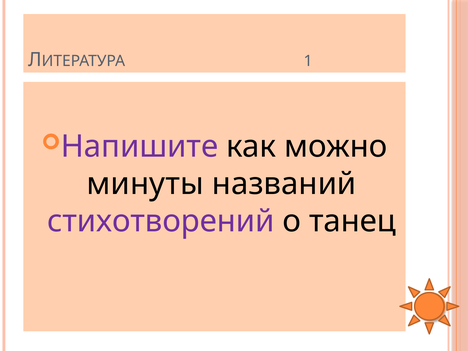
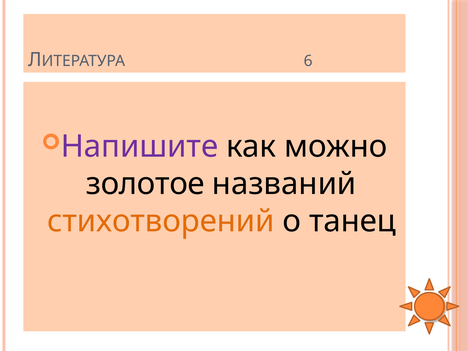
1: 1 -> 6 (308, 61)
минуты: минуты -> золотое (145, 184)
стихотворений colour: purple -> orange (161, 221)
